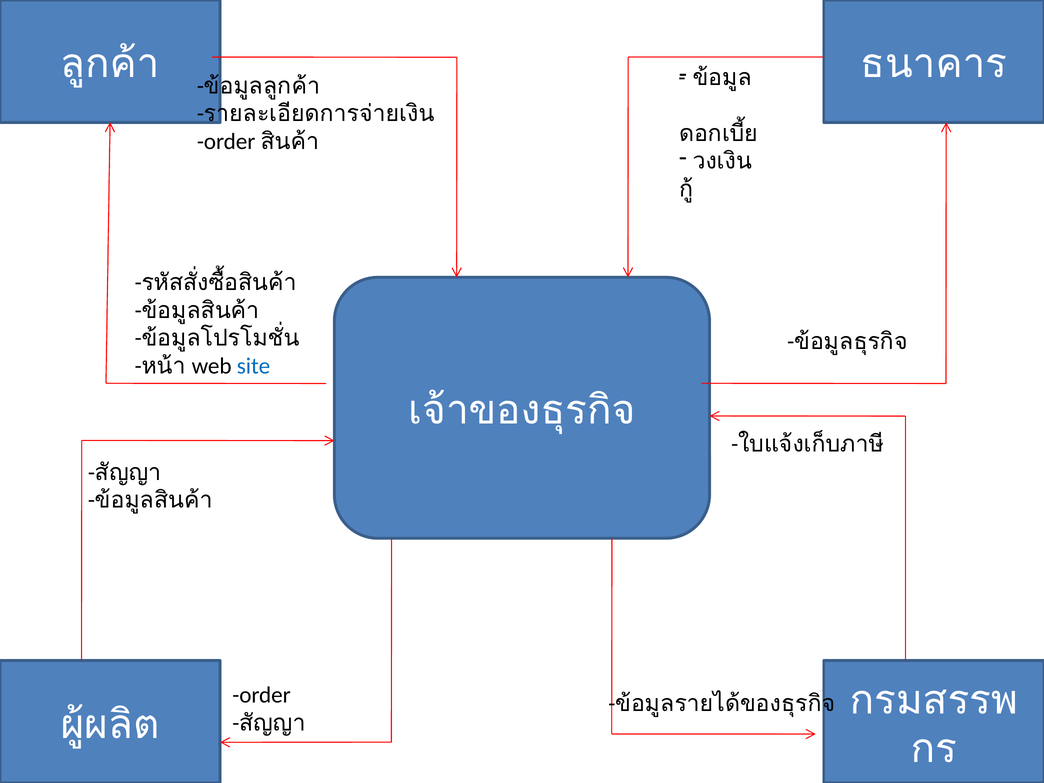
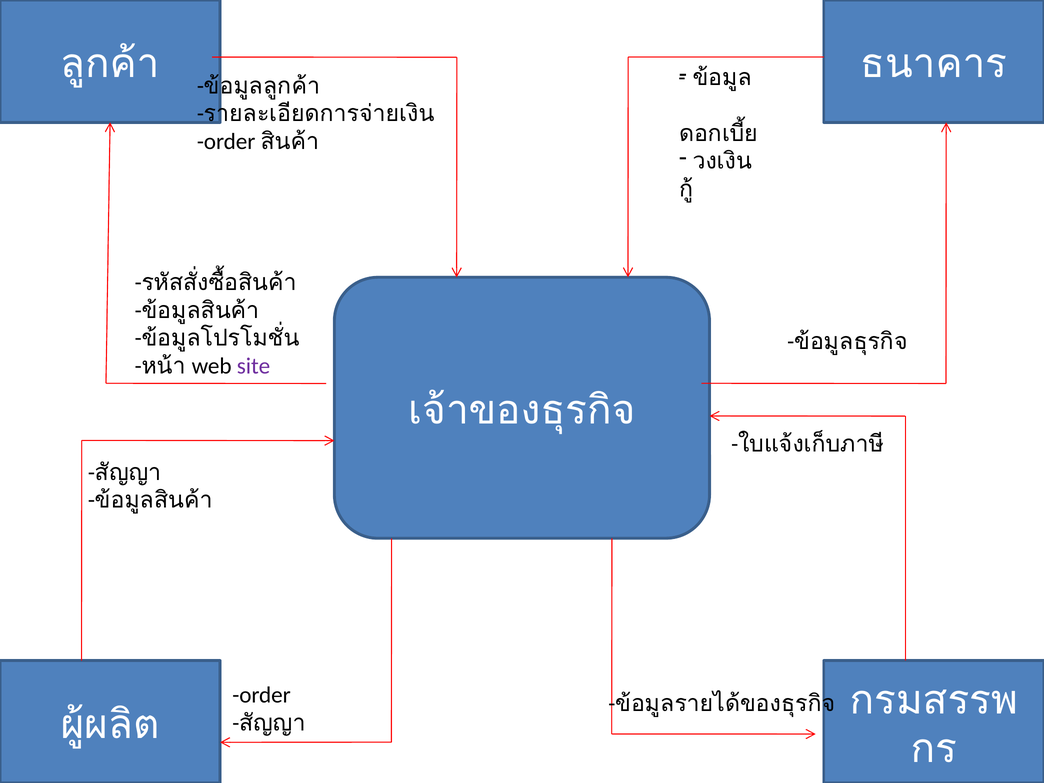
site colour: blue -> purple (254, 366)
